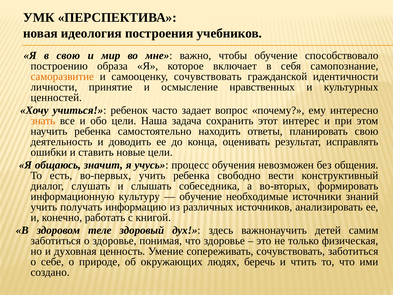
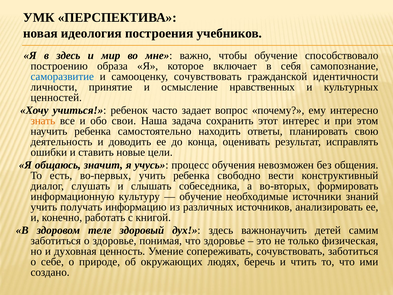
в свою: свою -> здесь (68, 56)
саморазвитие colour: orange -> blue (62, 77)
обо цели: цели -> свои (124, 121)
